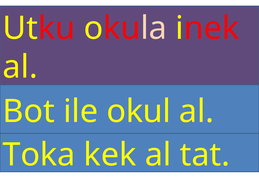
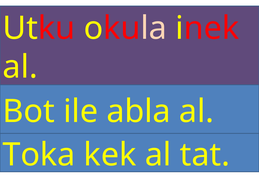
okul: okul -> abla (139, 112)
